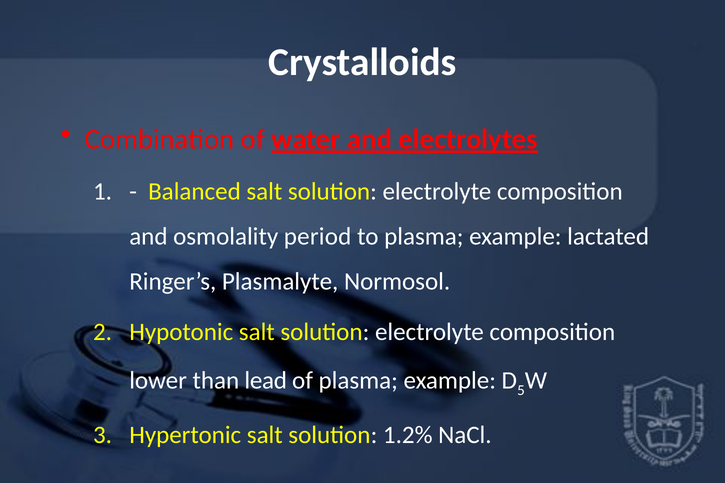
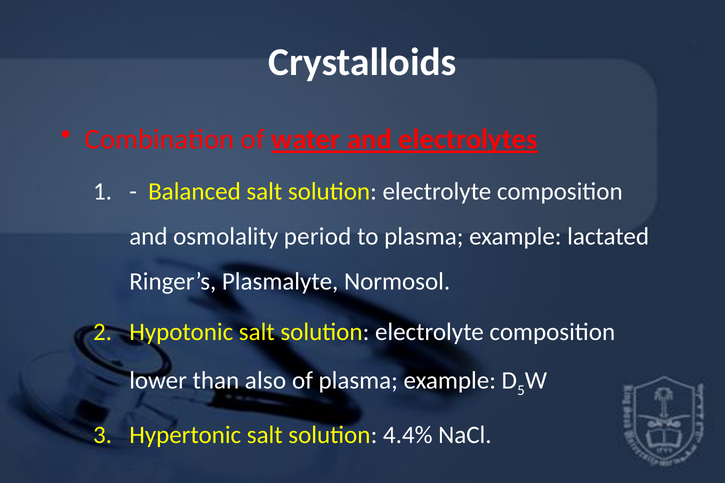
lead: lead -> also (265, 381)
1.2%: 1.2% -> 4.4% (408, 435)
